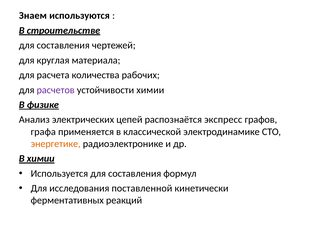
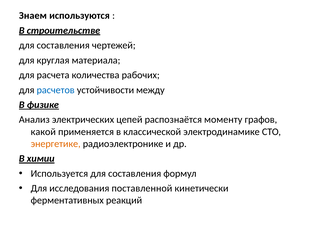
расчетов colour: purple -> blue (56, 90)
устойчивости химии: химии -> между (150, 90)
экспресс: экспресс -> моменту (223, 120)
графа: графа -> какой (43, 132)
